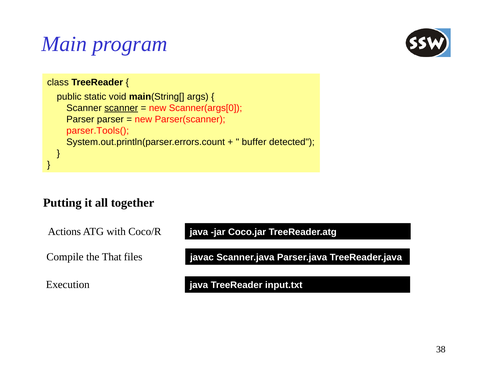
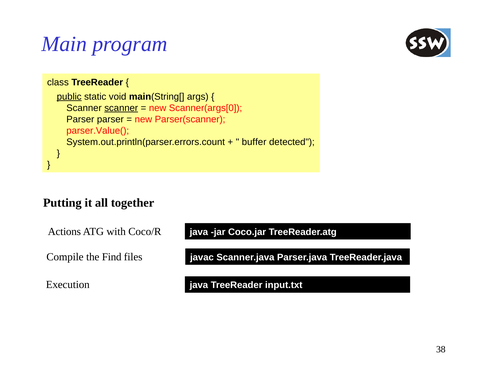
public underline: none -> present (69, 97)
parser.Tools(: parser.Tools( -> parser.Value( (98, 131)
That: That -> Find (112, 257)
